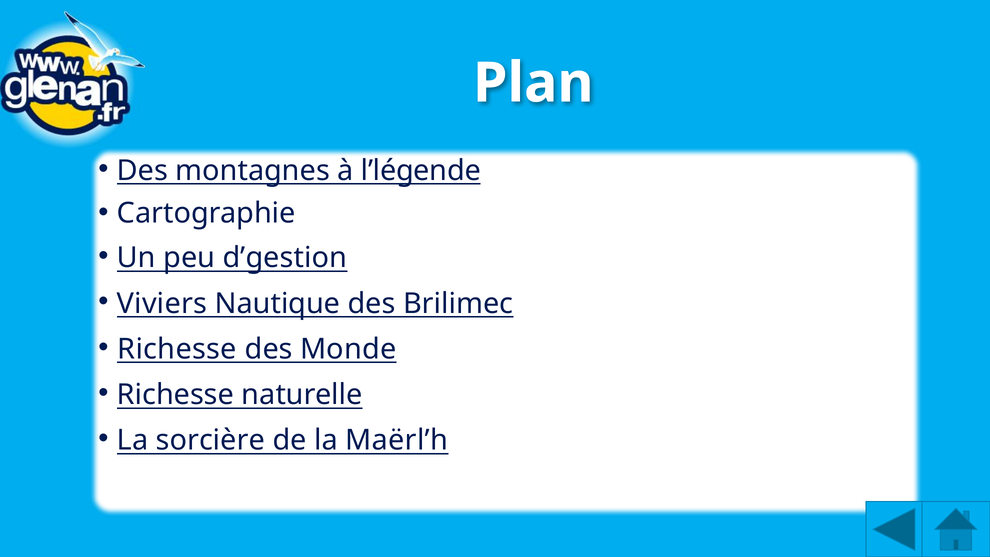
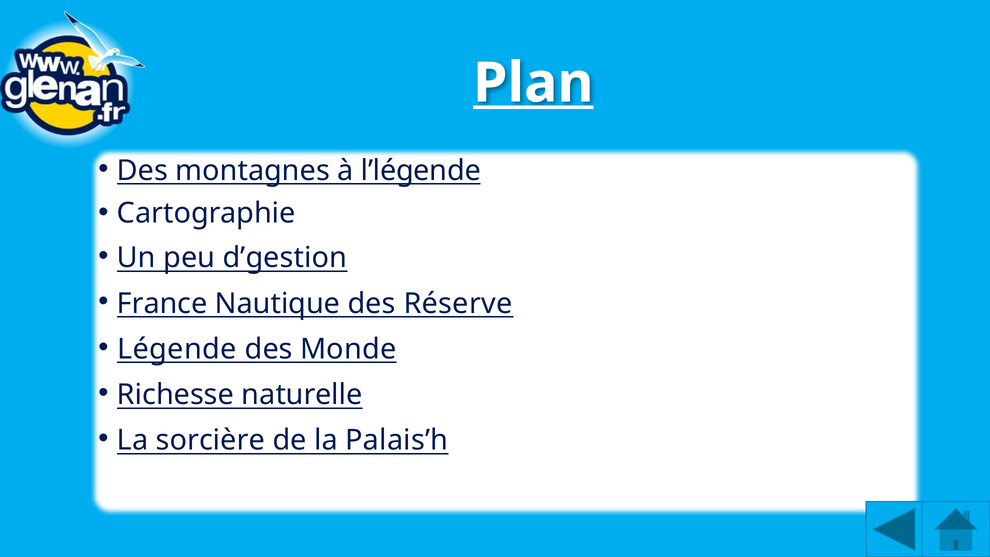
Plan underline: none -> present (533, 83)
Viviers: Viviers -> France (162, 303)
Brilimec: Brilimec -> Réserve (458, 303)
Richesse: Richesse -> Légende (177, 349)
Maërl’h: Maërl’h -> Palais’h (397, 440)
